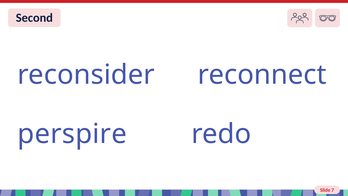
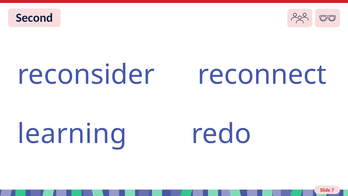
perspire: perspire -> learning (72, 134)
